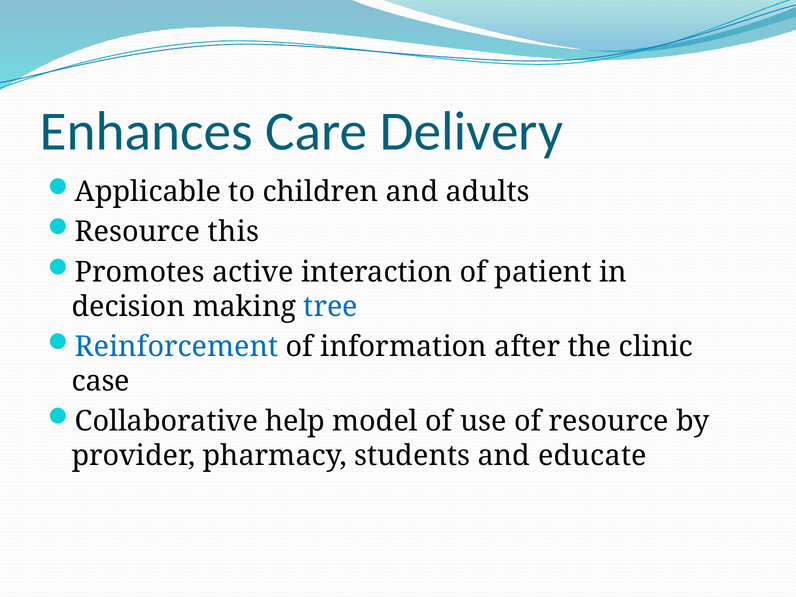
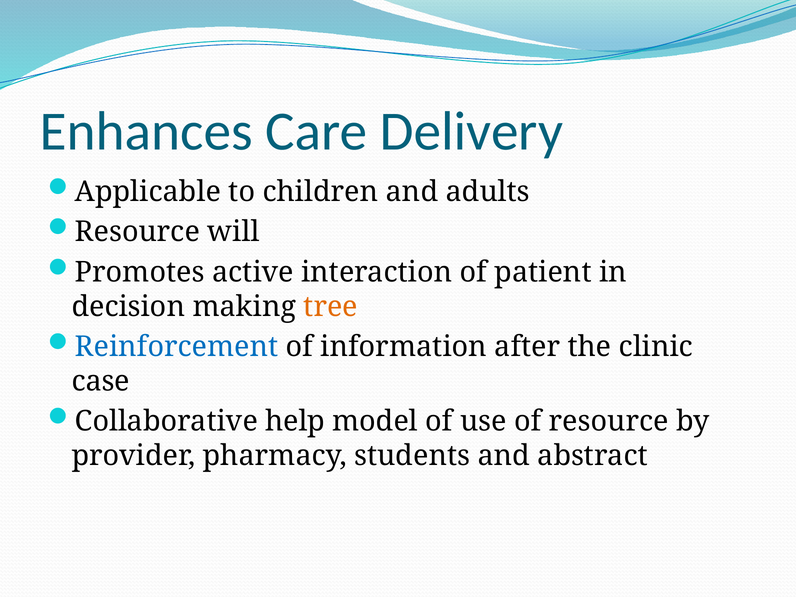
this: this -> will (234, 232)
tree colour: blue -> orange (331, 307)
educate: educate -> abstract (593, 456)
